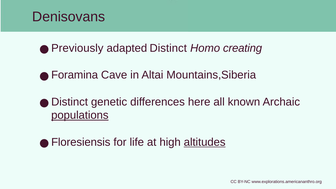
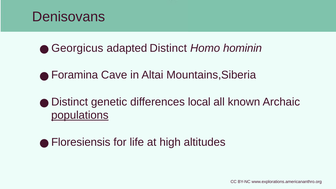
Previously: Previously -> Georgicus (77, 48)
creating: creating -> hominin (243, 48)
here: here -> local (199, 102)
altitudes underline: present -> none (205, 142)
